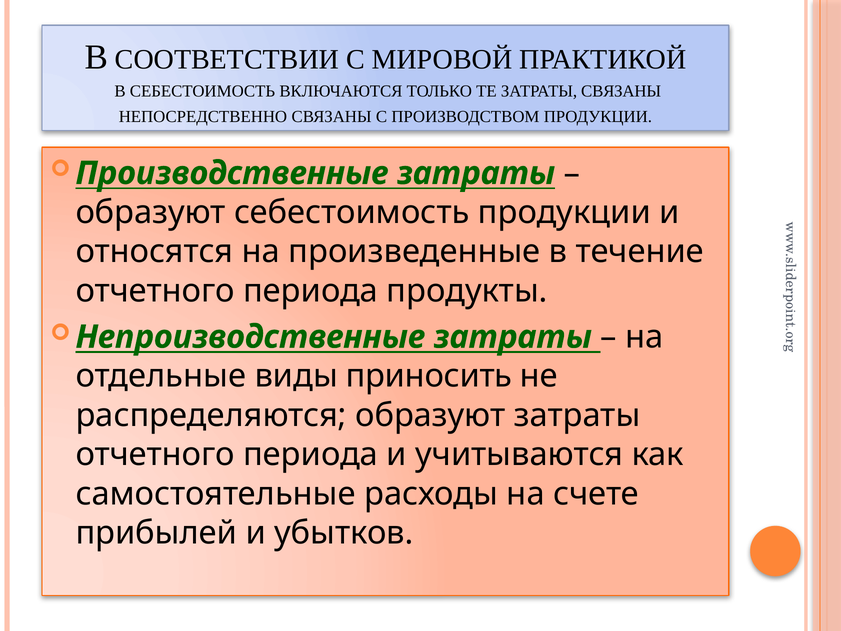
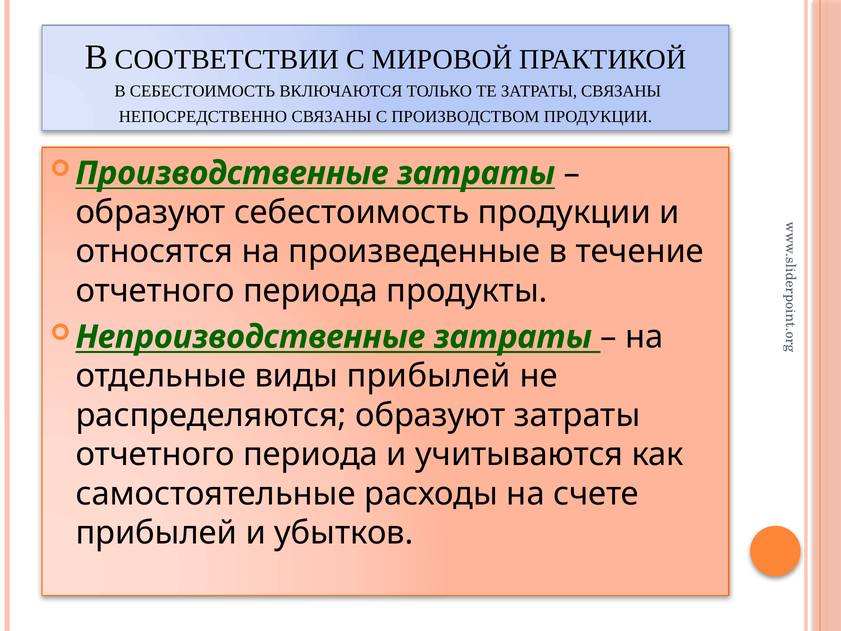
виды приносить: приносить -> прибылей (429, 376)
